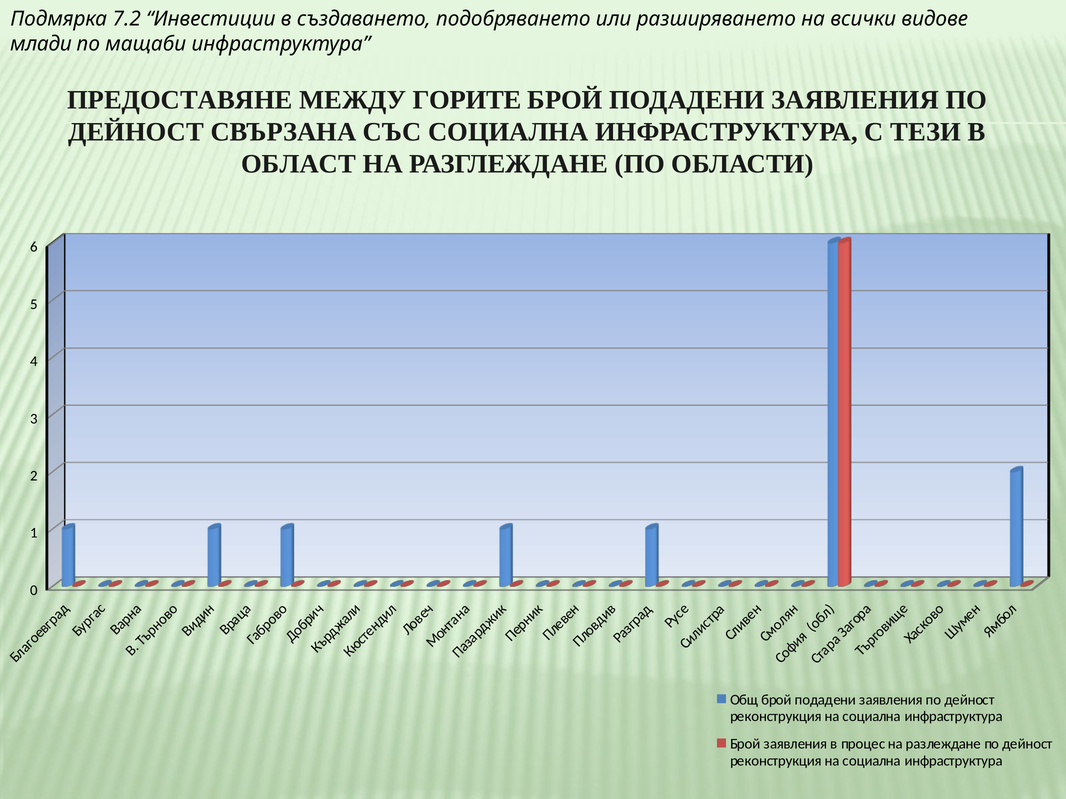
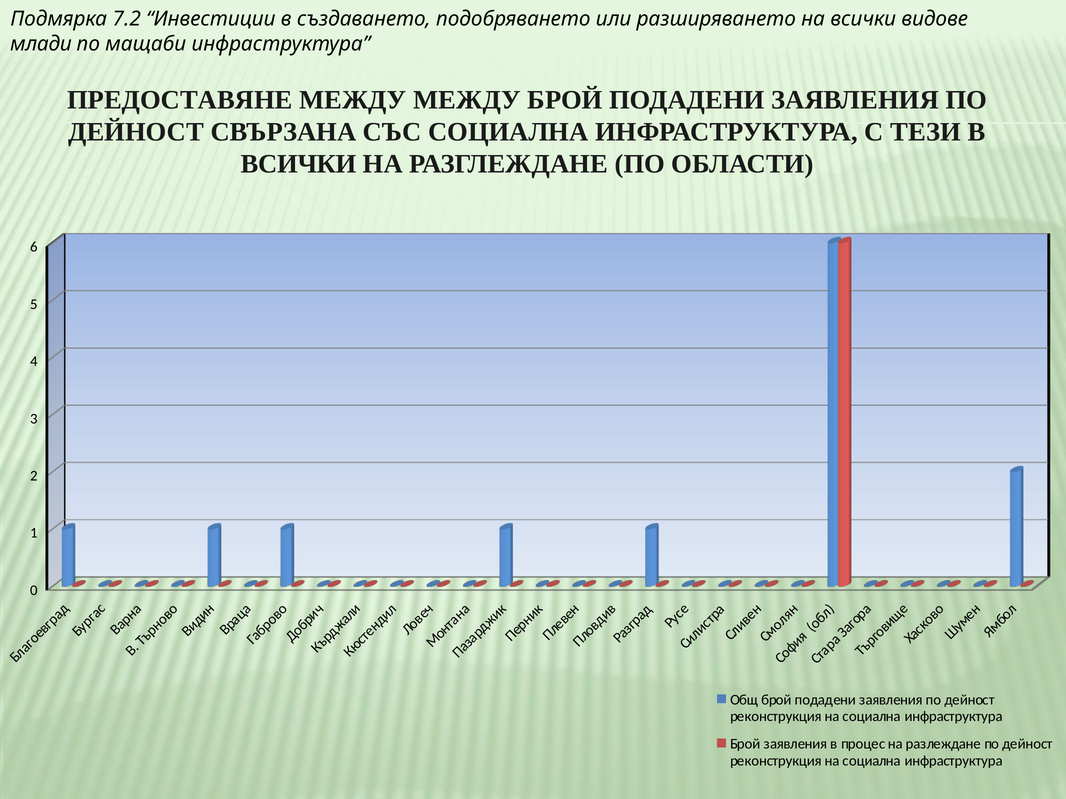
МЕЖДУ ГОРИТЕ: ГОРИТЕ -> МЕЖДУ (467, 100)
ОБЛАСТ: ОБЛАСТ -> ВСИЧКИ (299, 164)
